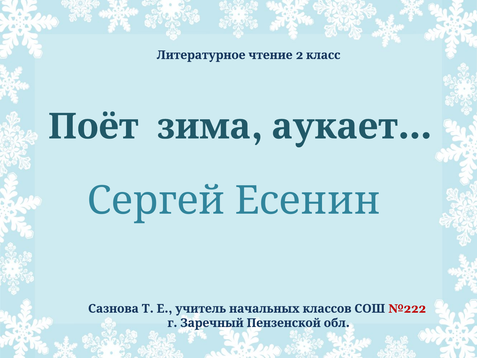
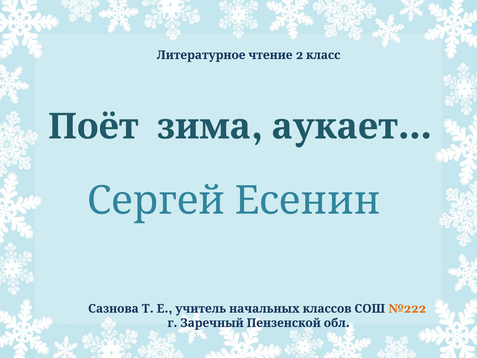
№222 colour: red -> orange (407, 308)
